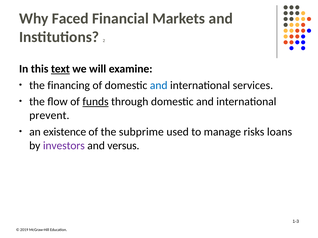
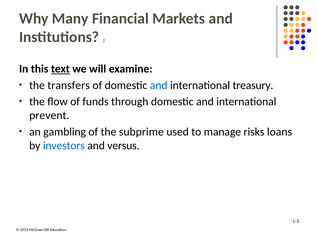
Faced: Faced -> Many (70, 19)
financing: financing -> transfers (69, 86)
services: services -> treasury (253, 86)
funds underline: present -> none (96, 102)
existence: existence -> gambling (65, 132)
investors colour: purple -> blue (64, 146)
